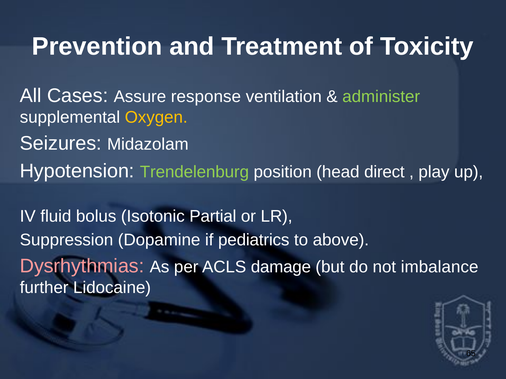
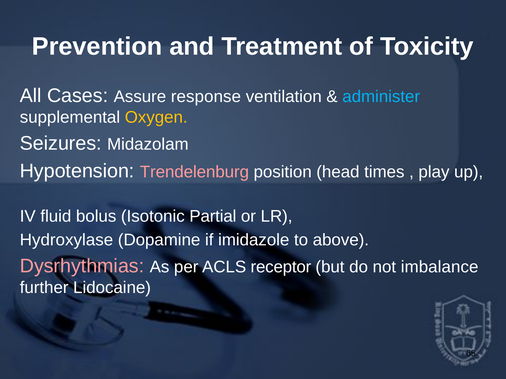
administer colour: light green -> light blue (381, 97)
Trendelenburg colour: light green -> pink (194, 172)
direct: direct -> times (384, 172)
Suppression: Suppression -> Hydroxylase (66, 240)
pediatrics: pediatrics -> imidazole (254, 240)
damage: damage -> receptor (281, 267)
